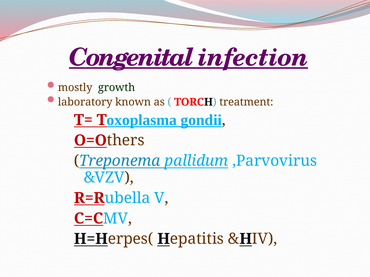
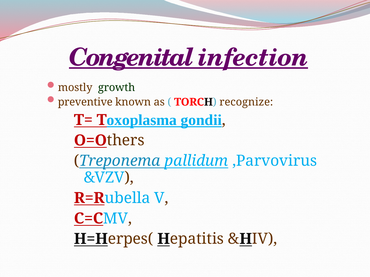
laboratory: laboratory -> preventive (85, 102)
treatment: treatment -> recognize (246, 102)
